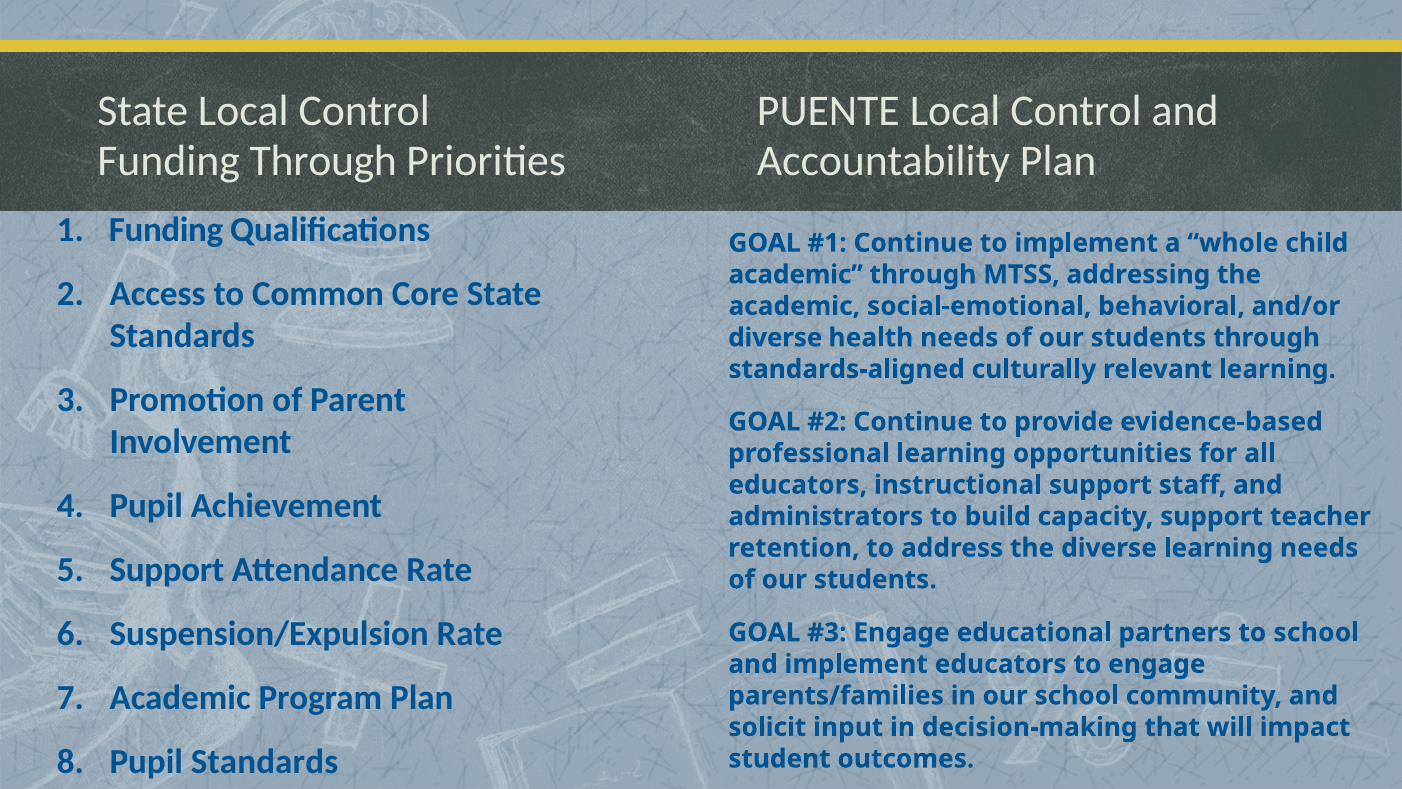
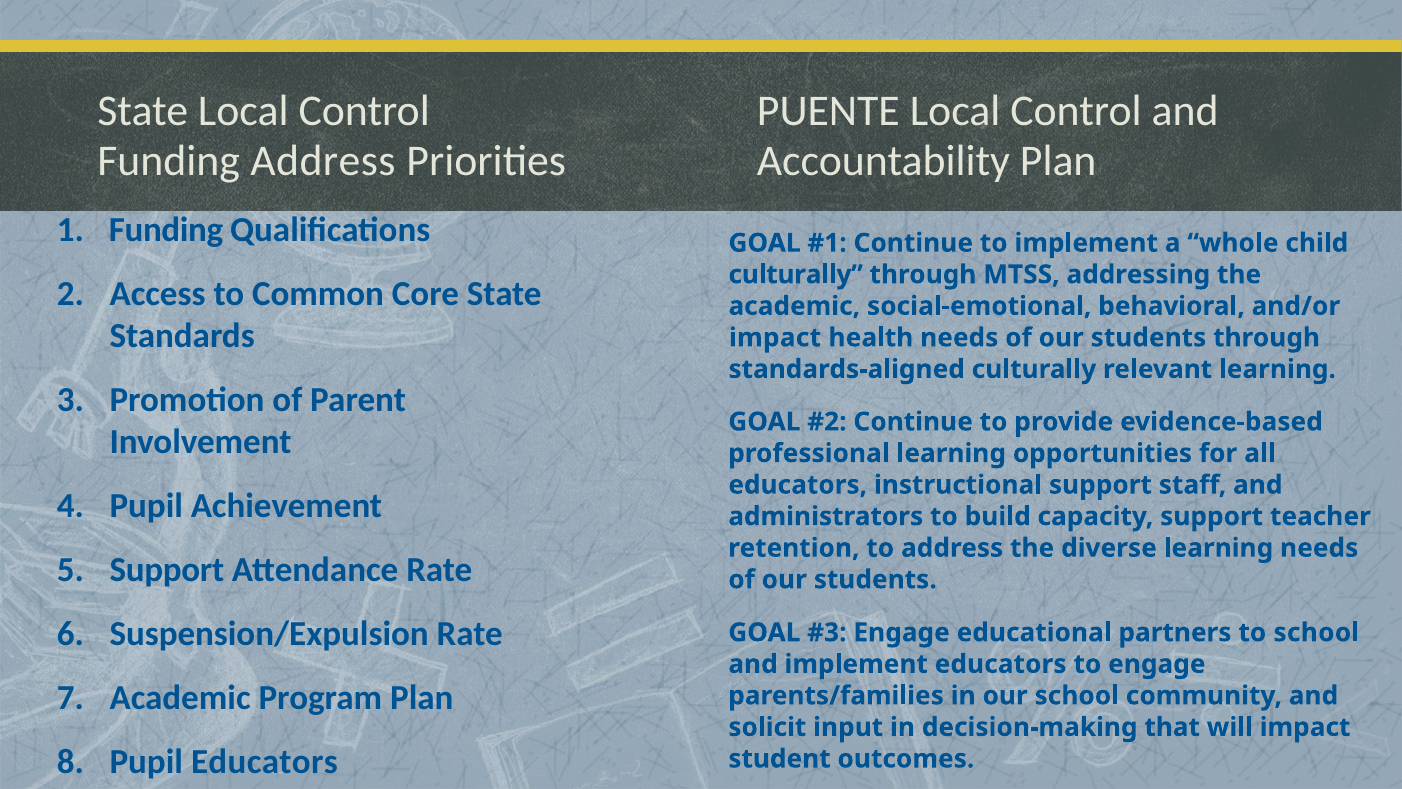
Funding Through: Through -> Address (323, 161)
academic: academic -> culturally (796, 274)
diverse: diverse -> impact (775, 338)
Pupil Standards: Standards -> Educators (264, 762)
